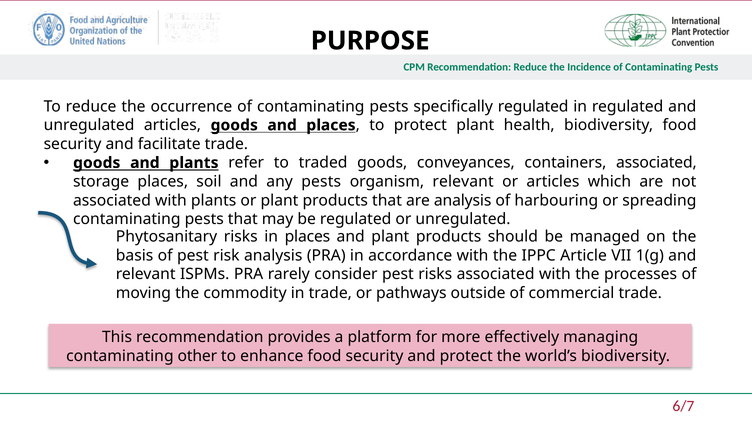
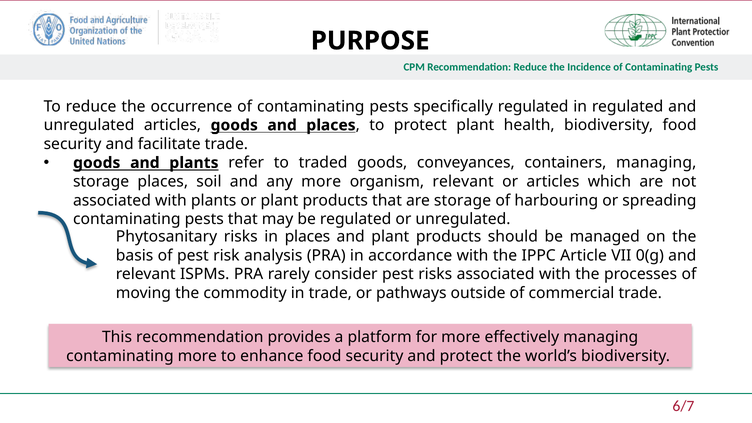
containers associated: associated -> managing (656, 163)
any pests: pests -> more (321, 182)
are analysis: analysis -> storage (463, 200)
1(g: 1(g -> 0(g (650, 256)
contaminating other: other -> more (197, 356)
